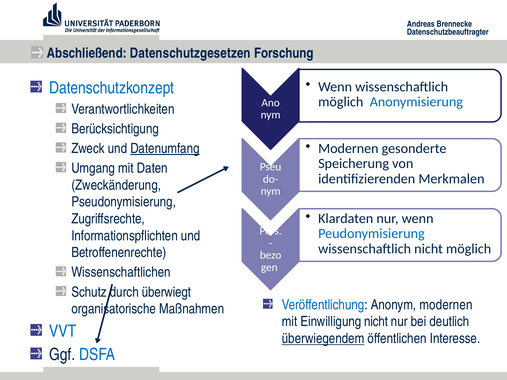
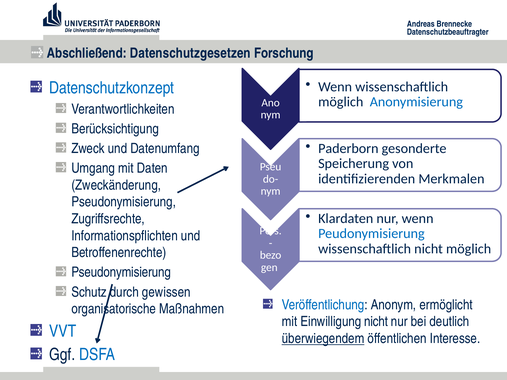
Modernen: Modernen -> Paderborn (348, 149)
Datenumfang underline: present -> none (165, 149)
Wissenschaftlichen: Wissenschaftlichen -> Pseudonymisierung (121, 273)
überwiegt: überwiegt -> gewissen (166, 292)
Anonym modernen: modernen -> ermöglicht (446, 305)
